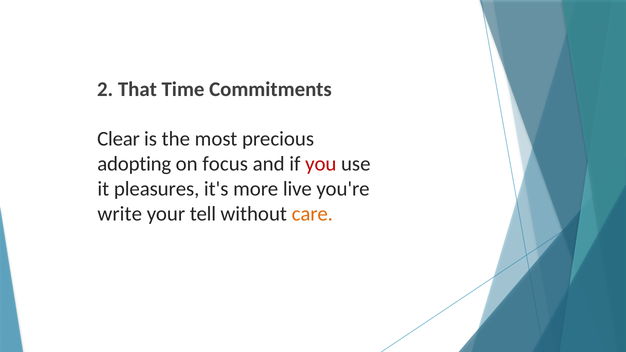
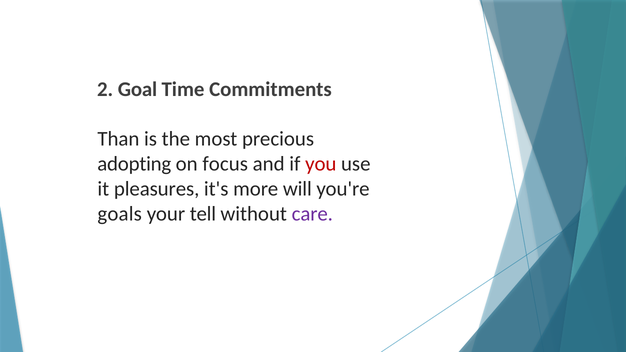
That: That -> Goal (137, 90)
Clear: Clear -> Than (118, 139)
live: live -> will (297, 189)
write: write -> goals (120, 214)
care colour: orange -> purple (312, 214)
